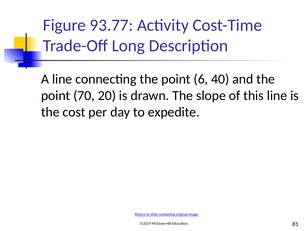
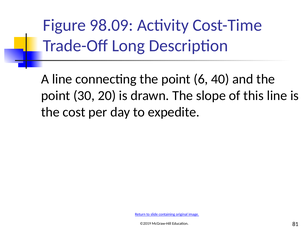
93.77: 93.77 -> 98.09 (111, 25)
70: 70 -> 30 (84, 96)
